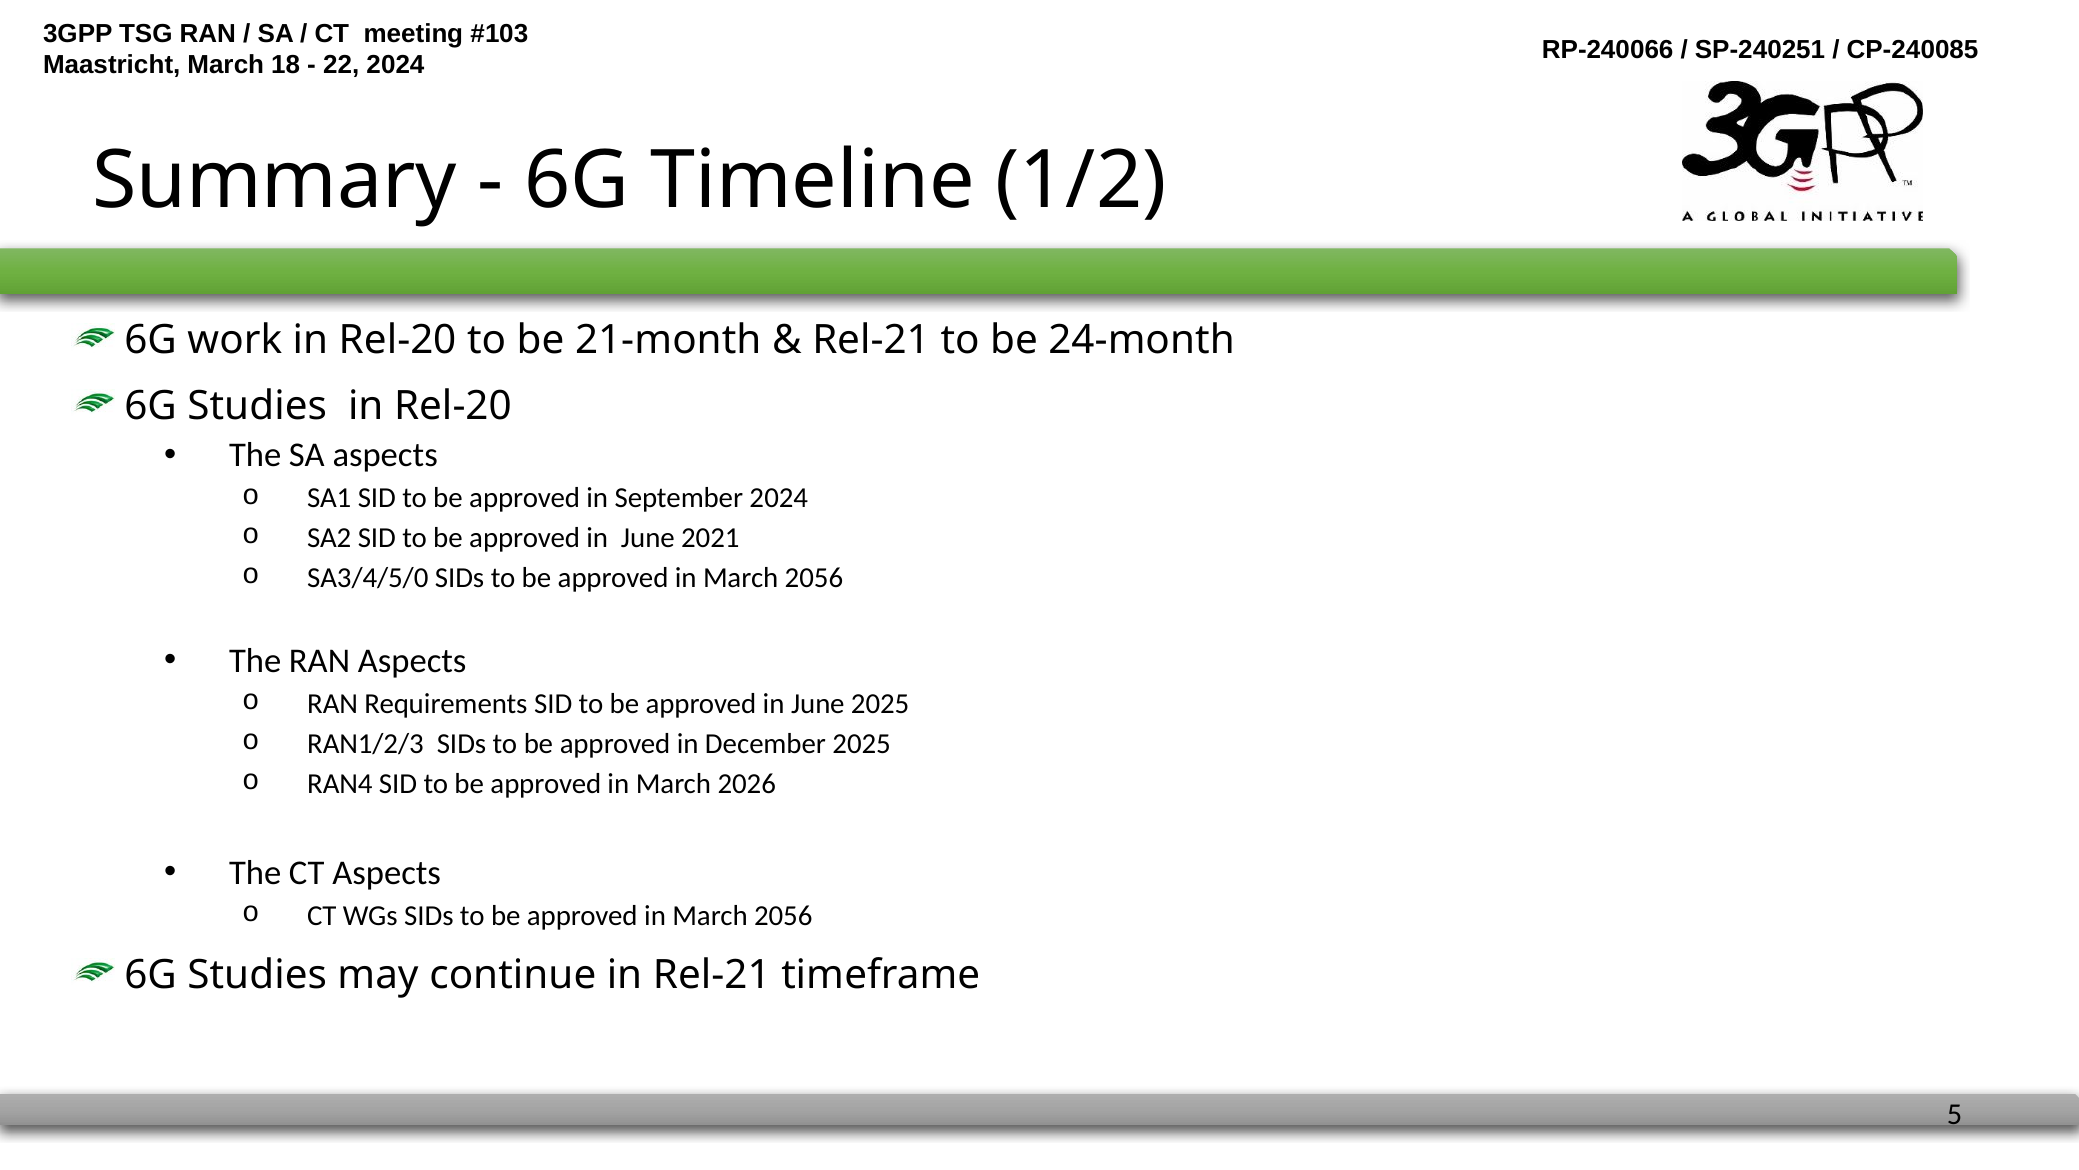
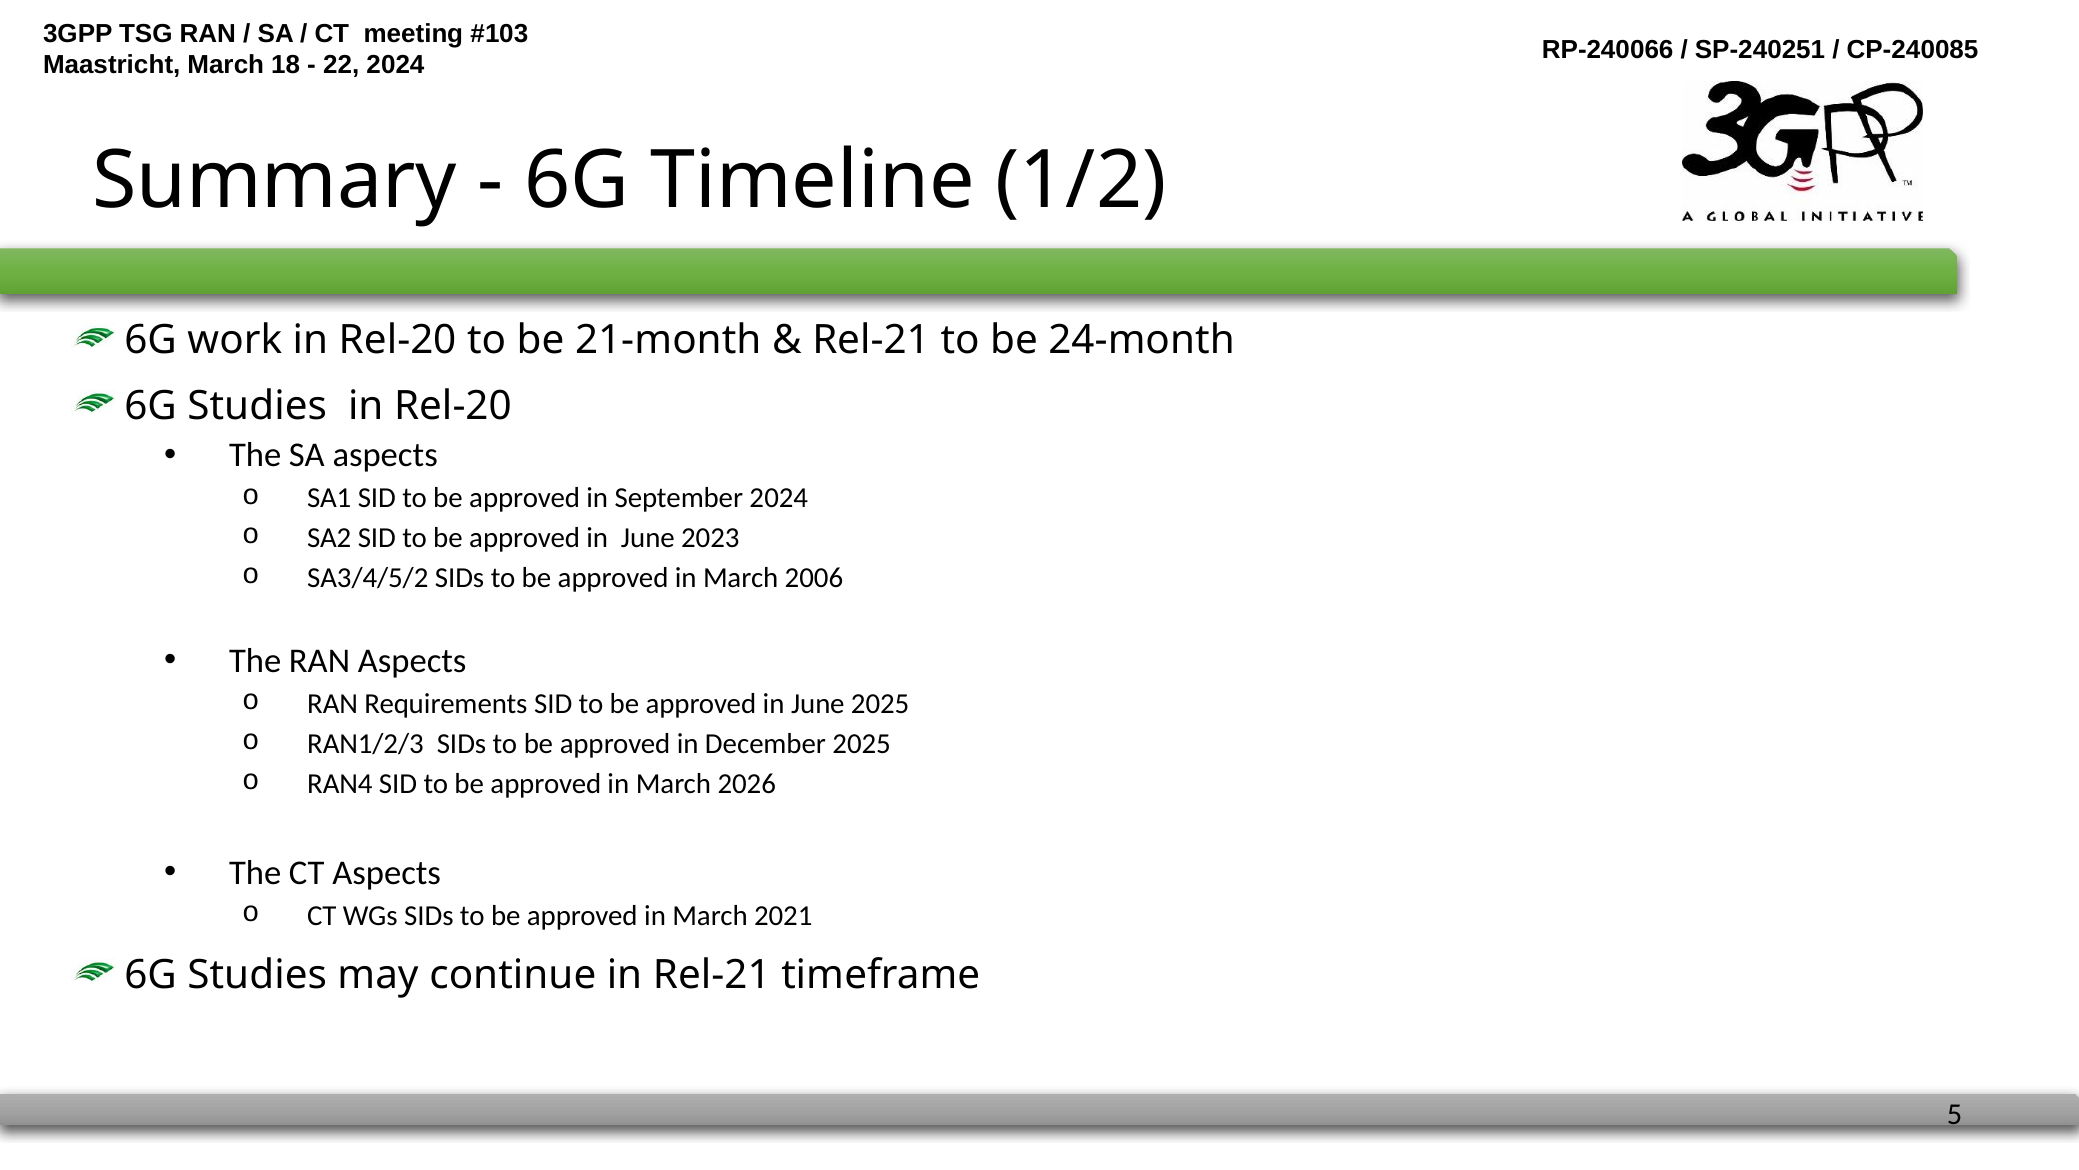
2021: 2021 -> 2023 (710, 538)
SA3/4/5/0: SA3/4/5/0 -> SA3/4/5/2 (368, 578)
2056: 2056 -> 2006 (814, 578)
2056: 2056 -> 2021 (783, 916)
